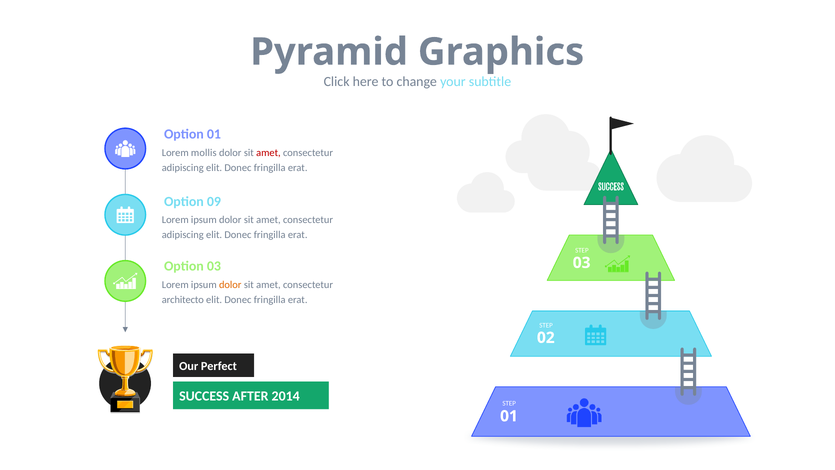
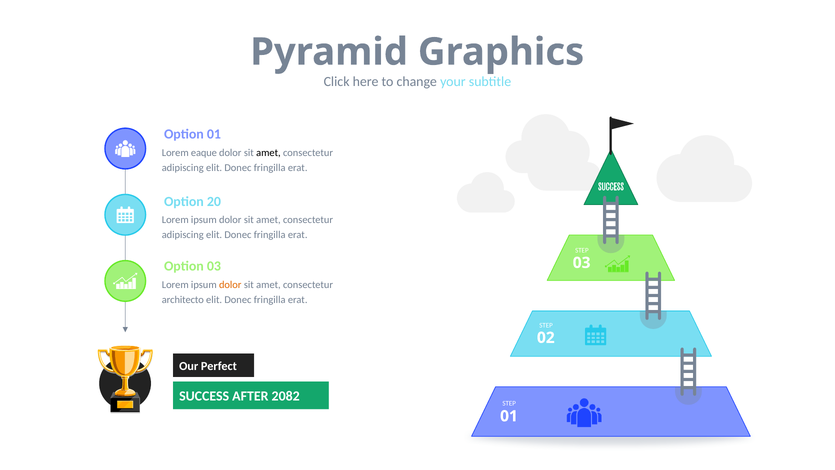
mollis: mollis -> eaque (204, 153)
amet colour: red -> black (268, 153)
09: 09 -> 20 (214, 201)
2014: 2014 -> 2082 (286, 396)
